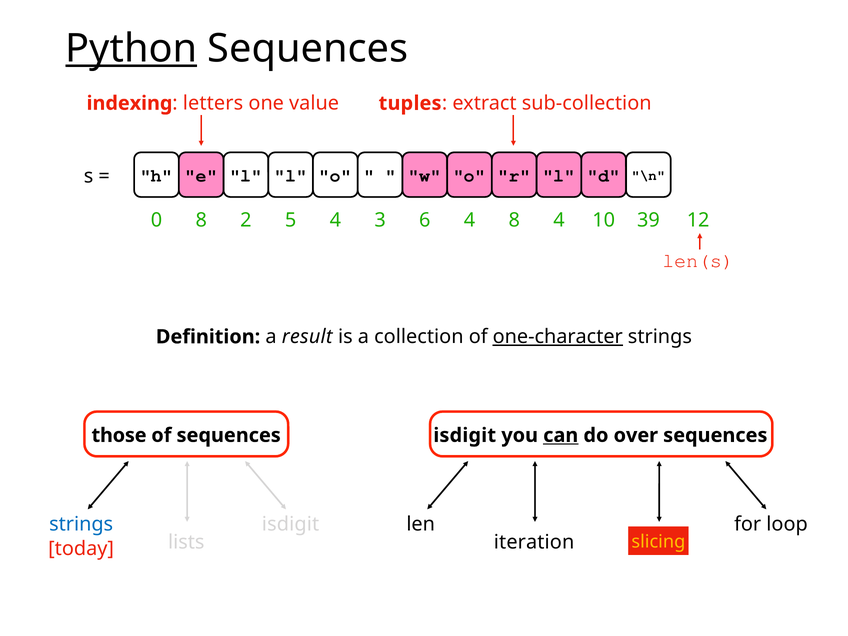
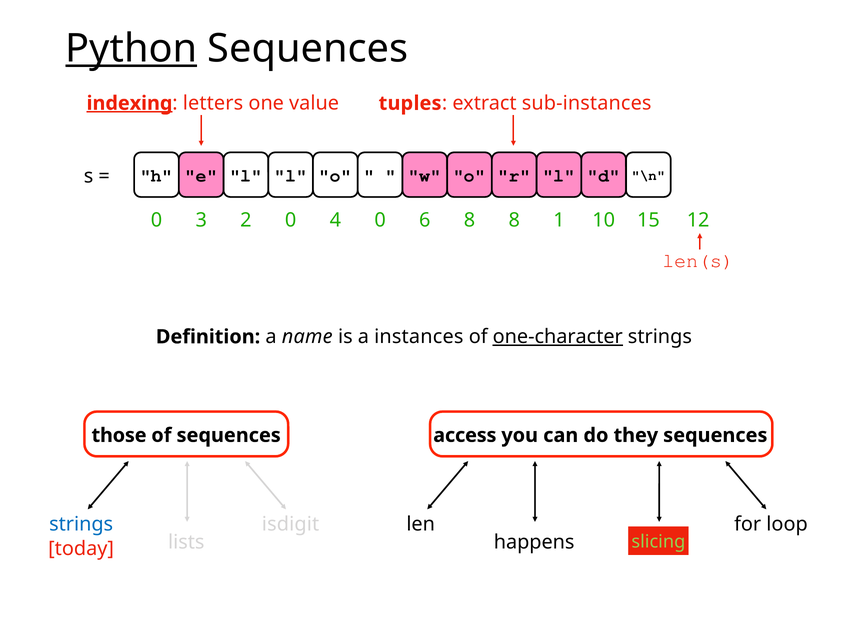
indexing underline: none -> present (130, 103)
sub-collection: sub-collection -> sub-instances (587, 103)
0 8: 8 -> 3 (201, 220)
2 5: 5 -> 0 (291, 220)
4 3: 3 -> 0 (380, 220)
6 4: 4 -> 8 (470, 220)
8 4: 4 -> 1 (559, 220)
39: 39 -> 15 (648, 220)
result: result -> name (307, 337)
collection: collection -> instances (419, 337)
isdigit: isdigit -> access (465, 435)
can underline: present -> none (561, 435)
over: over -> they (636, 435)
iteration: iteration -> happens (534, 542)
slicing colour: yellow -> light green (658, 542)
